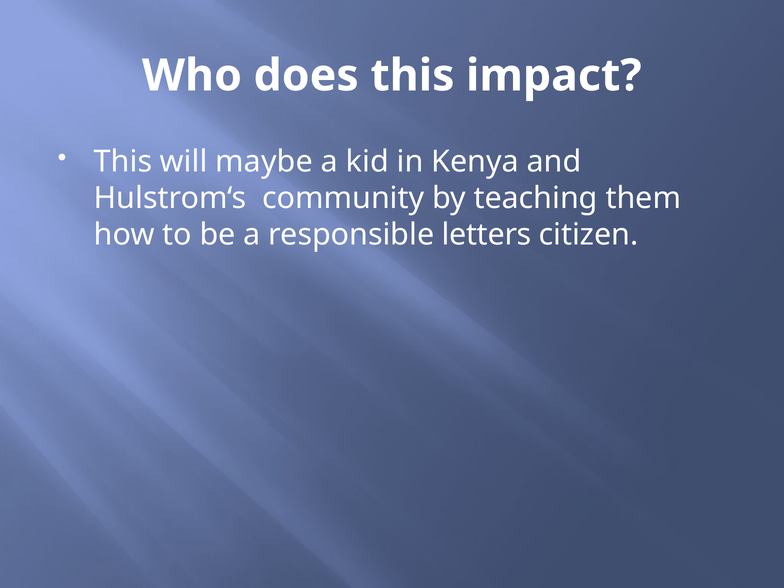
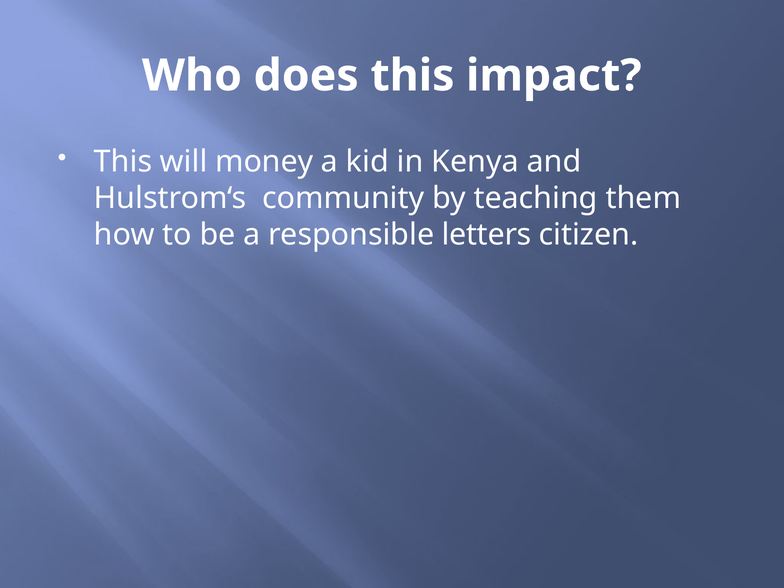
maybe: maybe -> money (264, 161)
